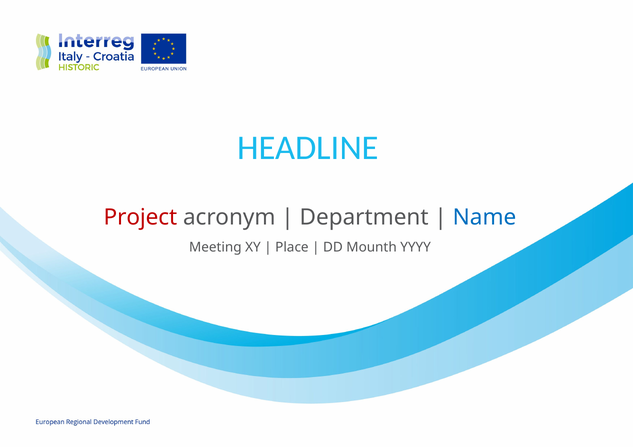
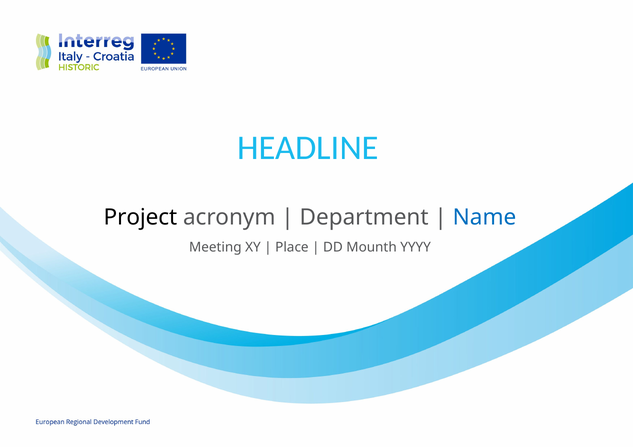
Project colour: red -> black (140, 218)
